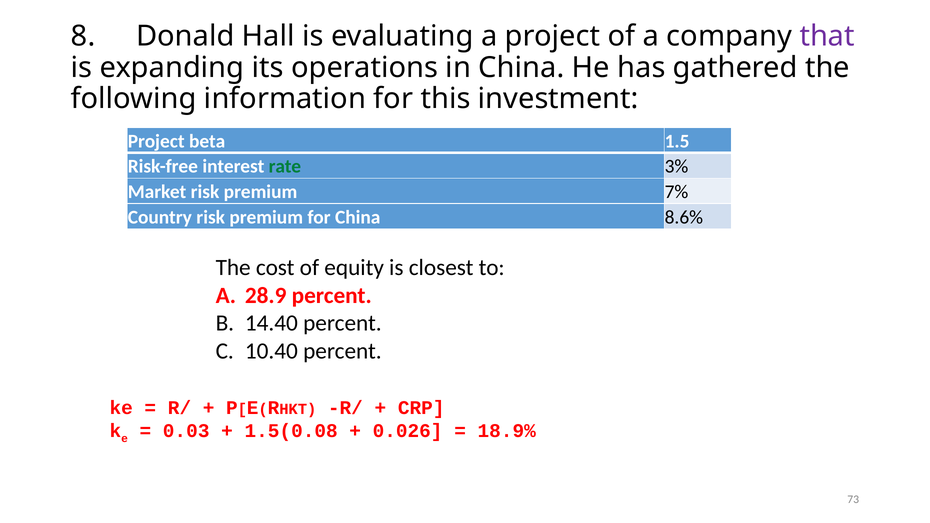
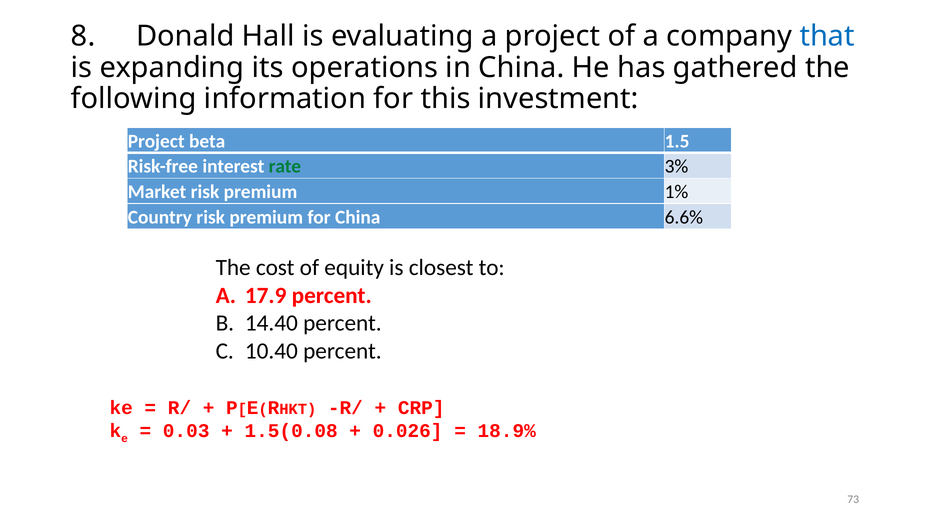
that colour: purple -> blue (827, 36)
7%: 7% -> 1% (676, 192)
8.6%: 8.6% -> 6.6% (684, 217)
28.9: 28.9 -> 17.9 (266, 295)
